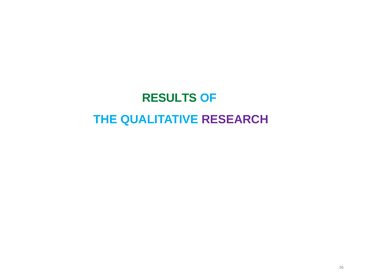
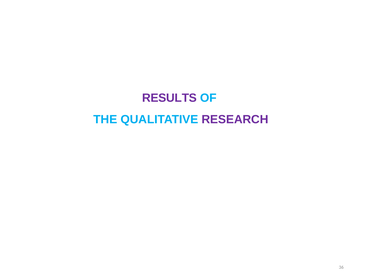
RESULTS colour: green -> purple (169, 98)
